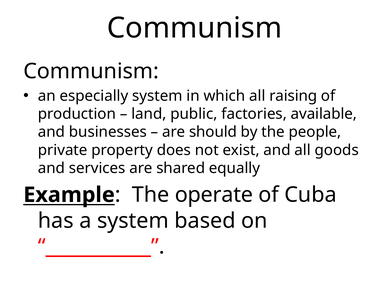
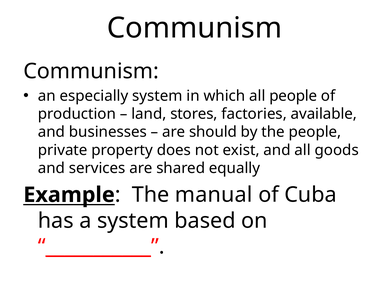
all raising: raising -> people (293, 96)
public: public -> stores (194, 114)
operate: operate -> manual (214, 195)
